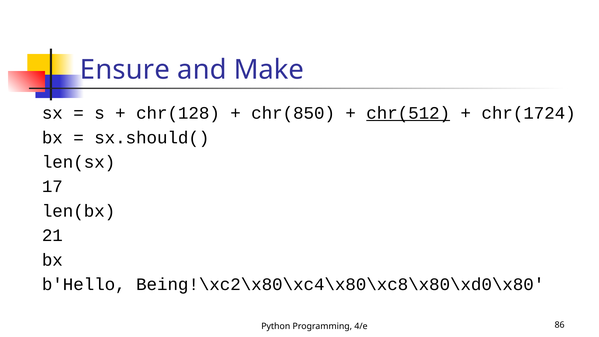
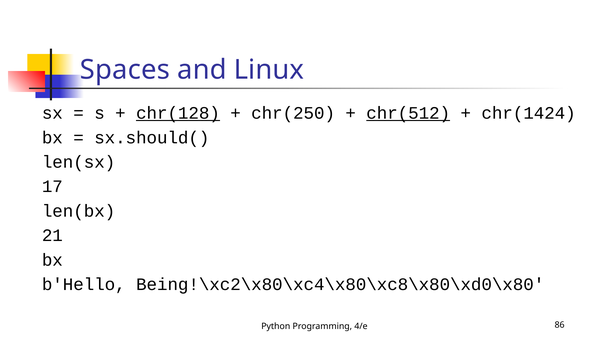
Ensure: Ensure -> Spaces (125, 70)
Make: Make -> Linux (269, 70)
chr(128 underline: none -> present (178, 113)
chr(850: chr(850 -> chr(250 (293, 113)
chr(1724: chr(1724 -> chr(1424 (529, 113)
